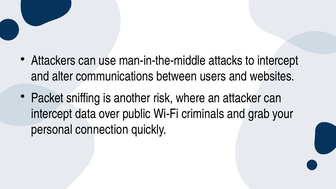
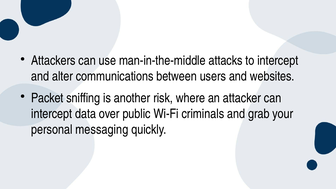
connection: connection -> messaging (102, 130)
